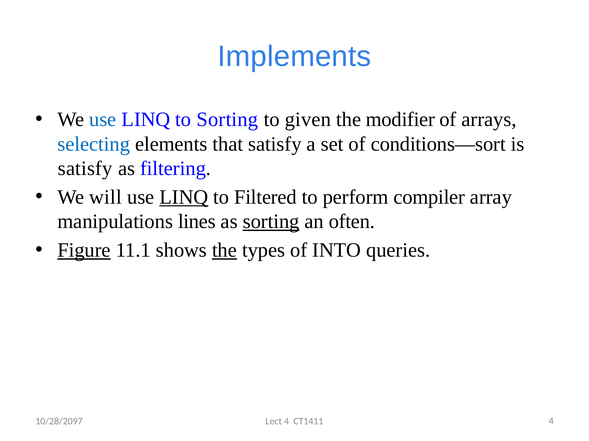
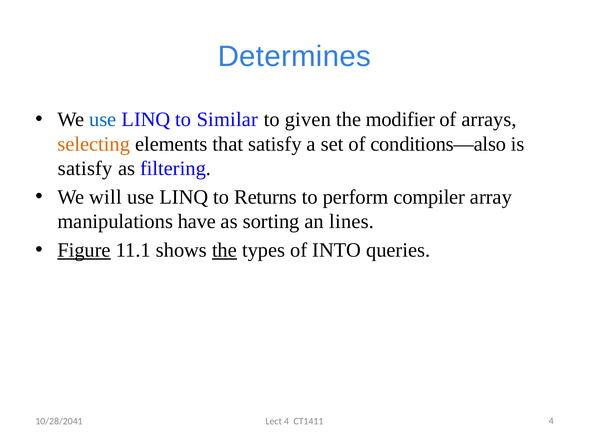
Implements: Implements -> Determines (294, 57)
to Sorting: Sorting -> Similar (227, 120)
selecting colour: blue -> orange (94, 144)
conditions—sort: conditions—sort -> conditions—also (438, 144)
LINQ underline: present -> none (184, 197)
Filtered: Filtered -> Returns (265, 197)
lines: lines -> have (197, 222)
sorting underline: present -> none (271, 222)
often: often -> lines (352, 222)
10/28/2097: 10/28/2097 -> 10/28/2041 (59, 422)
